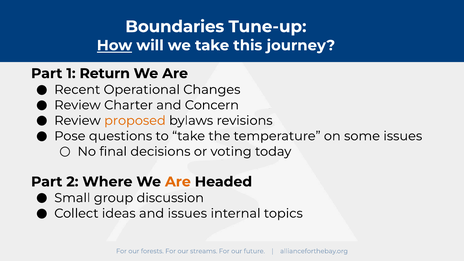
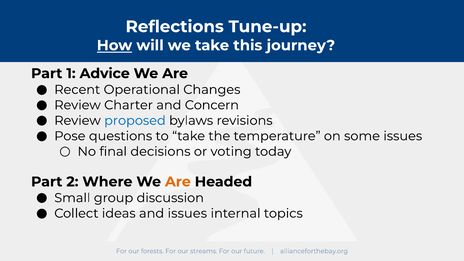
Boundaries: Boundaries -> Reflections (175, 27)
Return: Return -> Advice (105, 73)
proposed colour: orange -> blue (135, 121)
